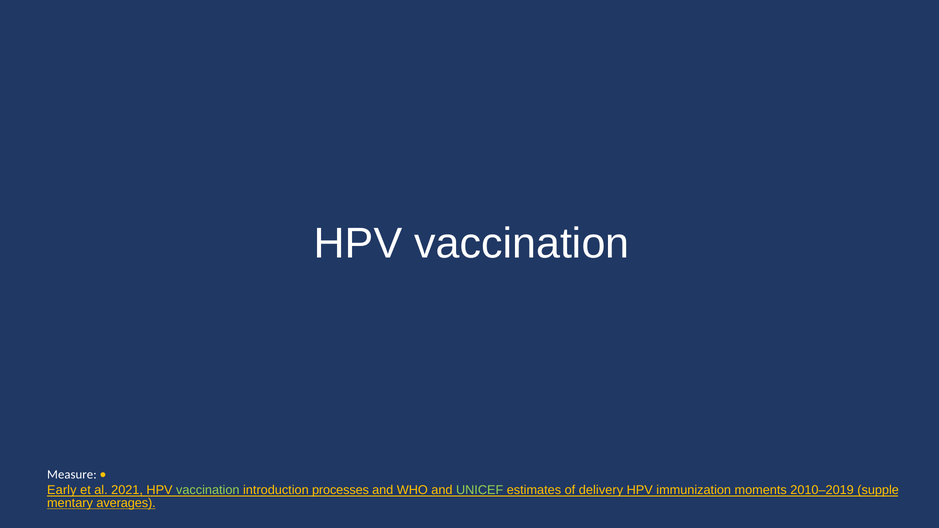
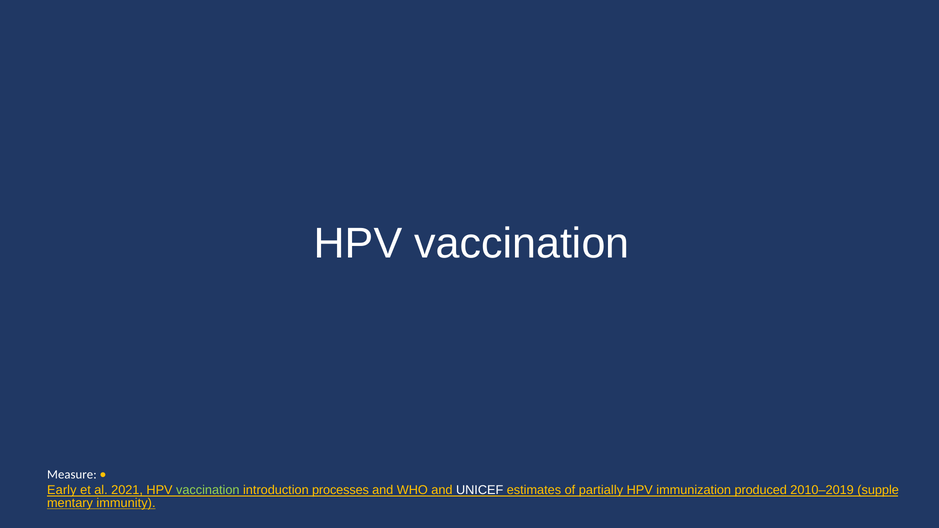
UNICEF colour: light green -> white (480, 490)
delivery: delivery -> partially (601, 490)
moments: moments -> produced (761, 490)
averages: averages -> immunity (126, 503)
